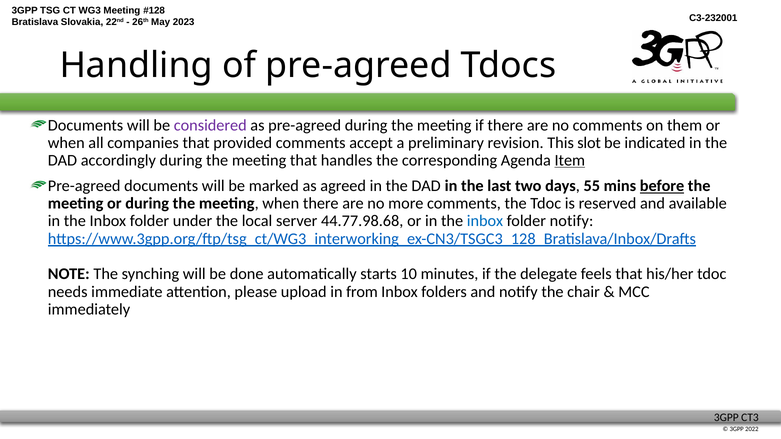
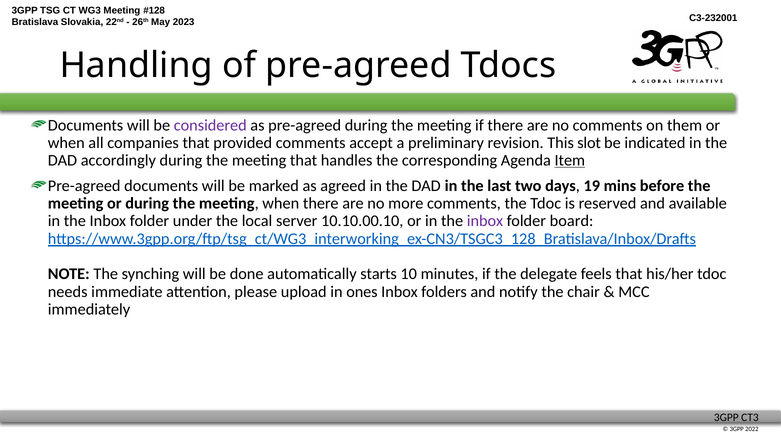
55: 55 -> 19 (592, 186)
before underline: present -> none (662, 186)
44.77.98.68: 44.77.98.68 -> 10.10.00.10 (362, 221)
inbox colour: blue -> purple (485, 221)
folder notify: notify -> board (572, 221)
from: from -> ones (362, 292)
